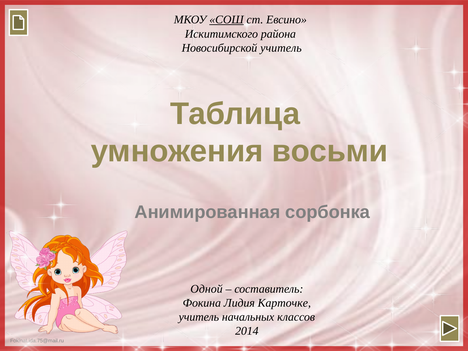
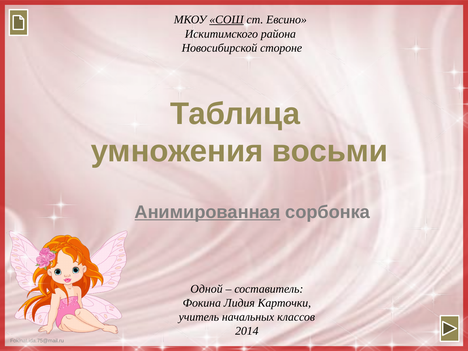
Новосибирской учитель: учитель -> стороне (281, 48)
Анимированная underline: none -> present (207, 212)
Карточке: Карточке -> Карточки (284, 303)
